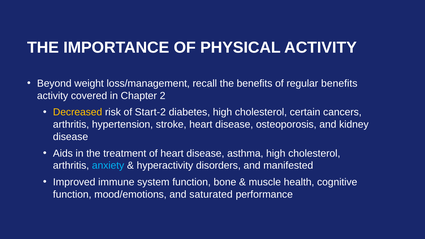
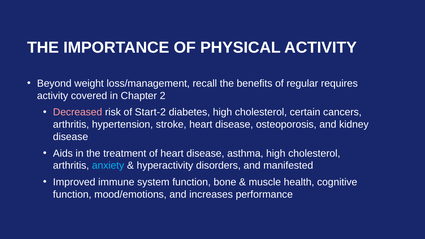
regular benefits: benefits -> requires (339, 83)
Decreased colour: yellow -> pink (78, 112)
saturated: saturated -> increases (211, 194)
